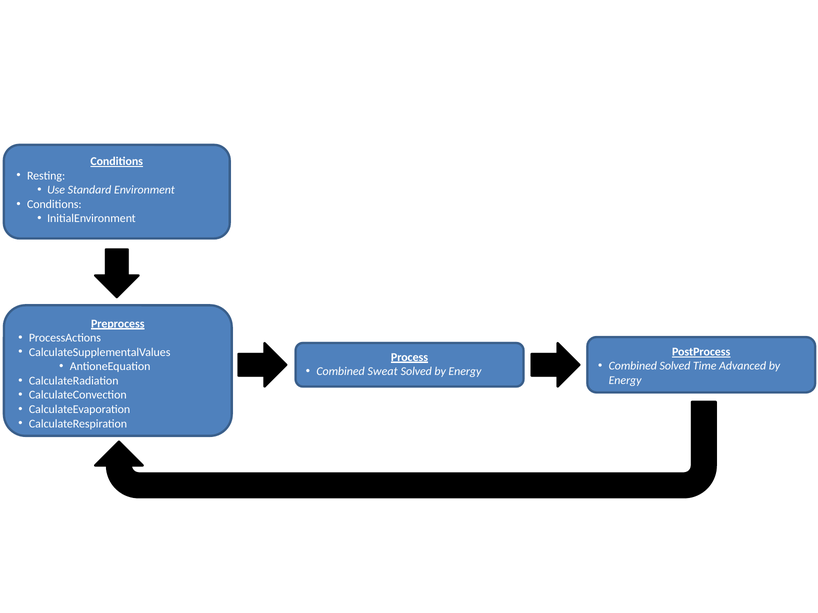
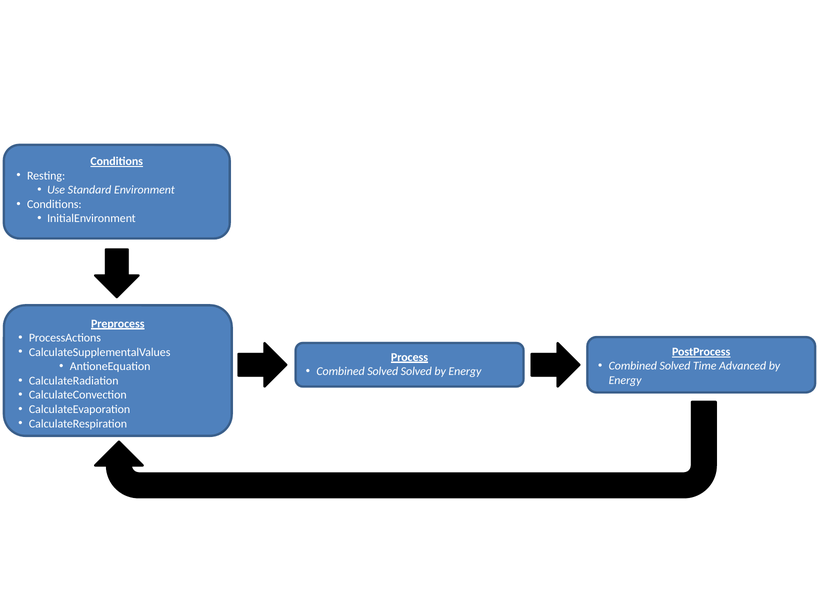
Sweat: Sweat -> Solved (383, 372)
